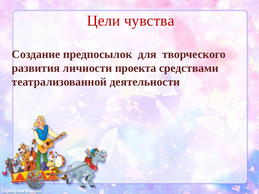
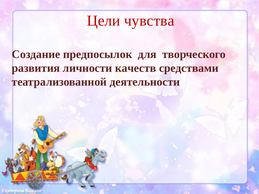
проекта: проекта -> качеств (136, 68)
